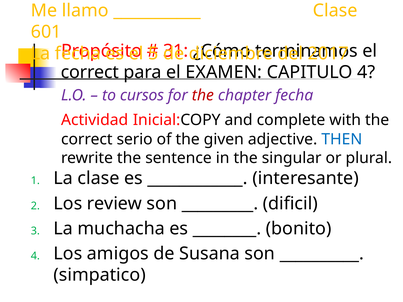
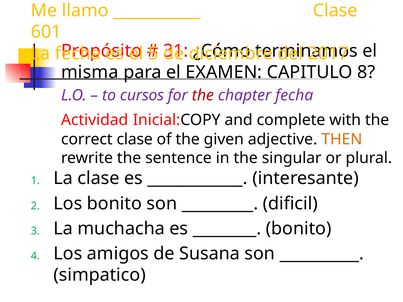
correct: correct -> misma (90, 72)
CAPITULO 4: 4 -> 8 (366, 72)
correct serio: serio -> clase (135, 139)
THEN colour: blue -> orange (342, 139)
Los review: review -> bonito (114, 204)
